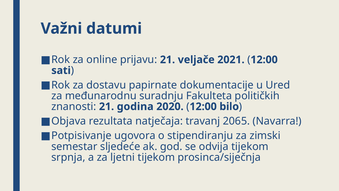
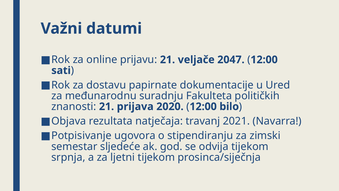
2021: 2021 -> 2047 (231, 60)
godina: godina -> prijava (135, 106)
2065: 2065 -> 2021 (236, 121)
